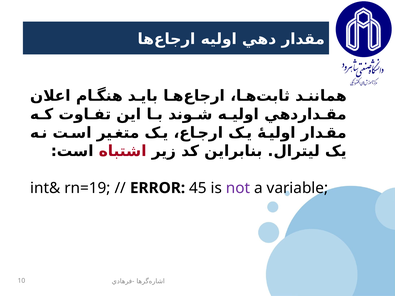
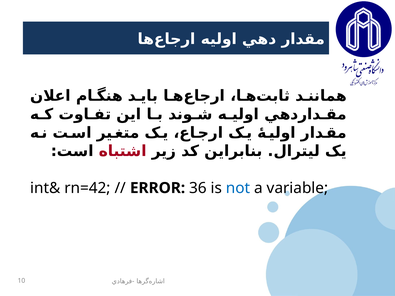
rn=19: rn=19 -> rn=42 (87, 188)
45: 45 -> 36 (198, 188)
not colour: purple -> blue (238, 188)
